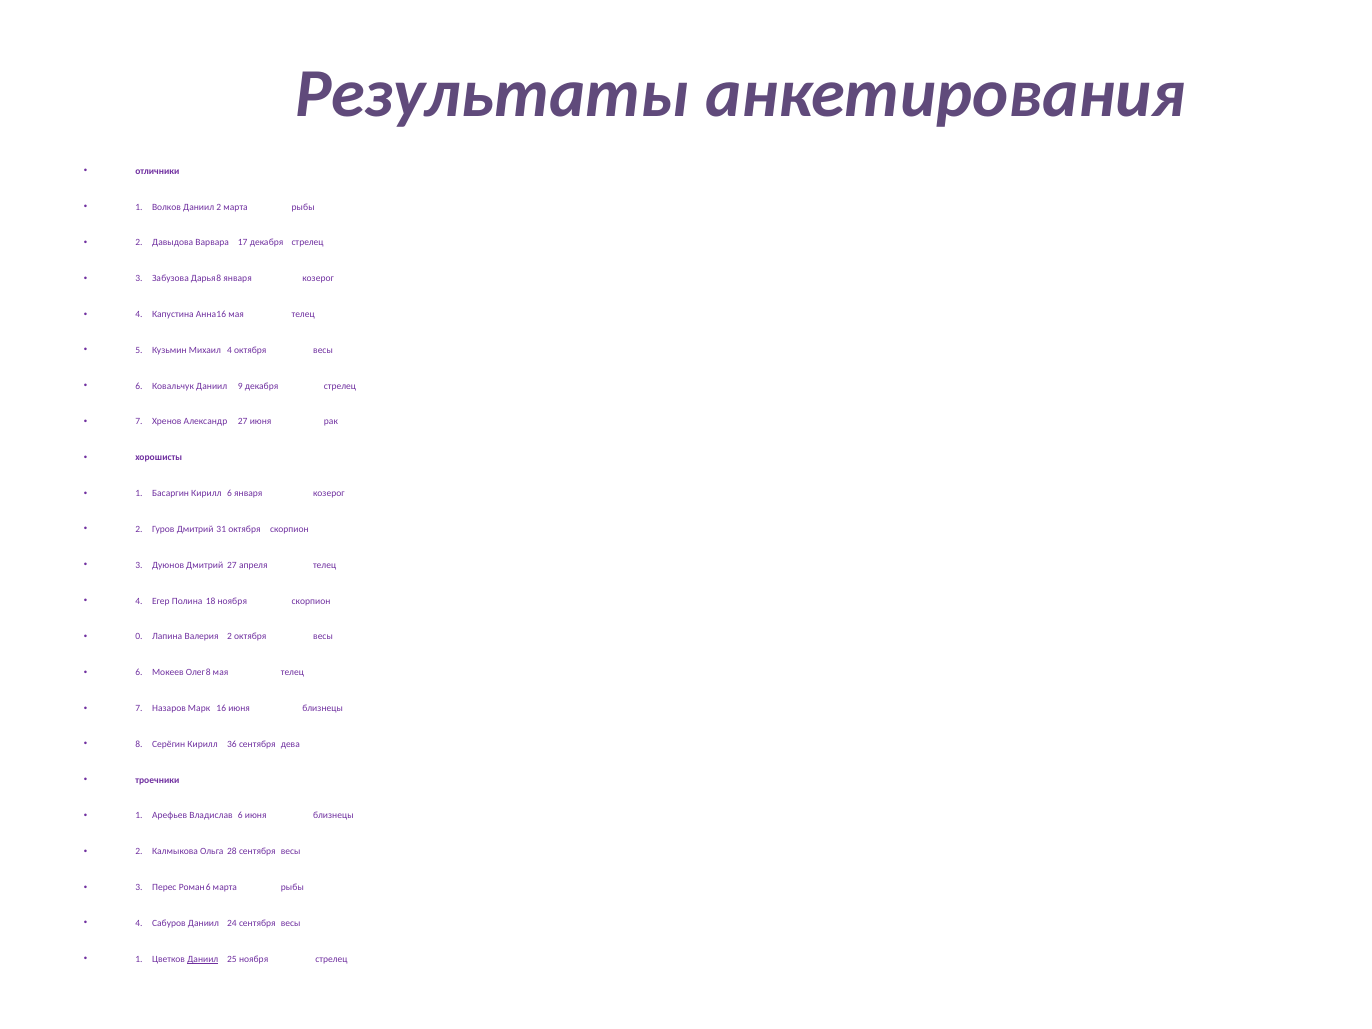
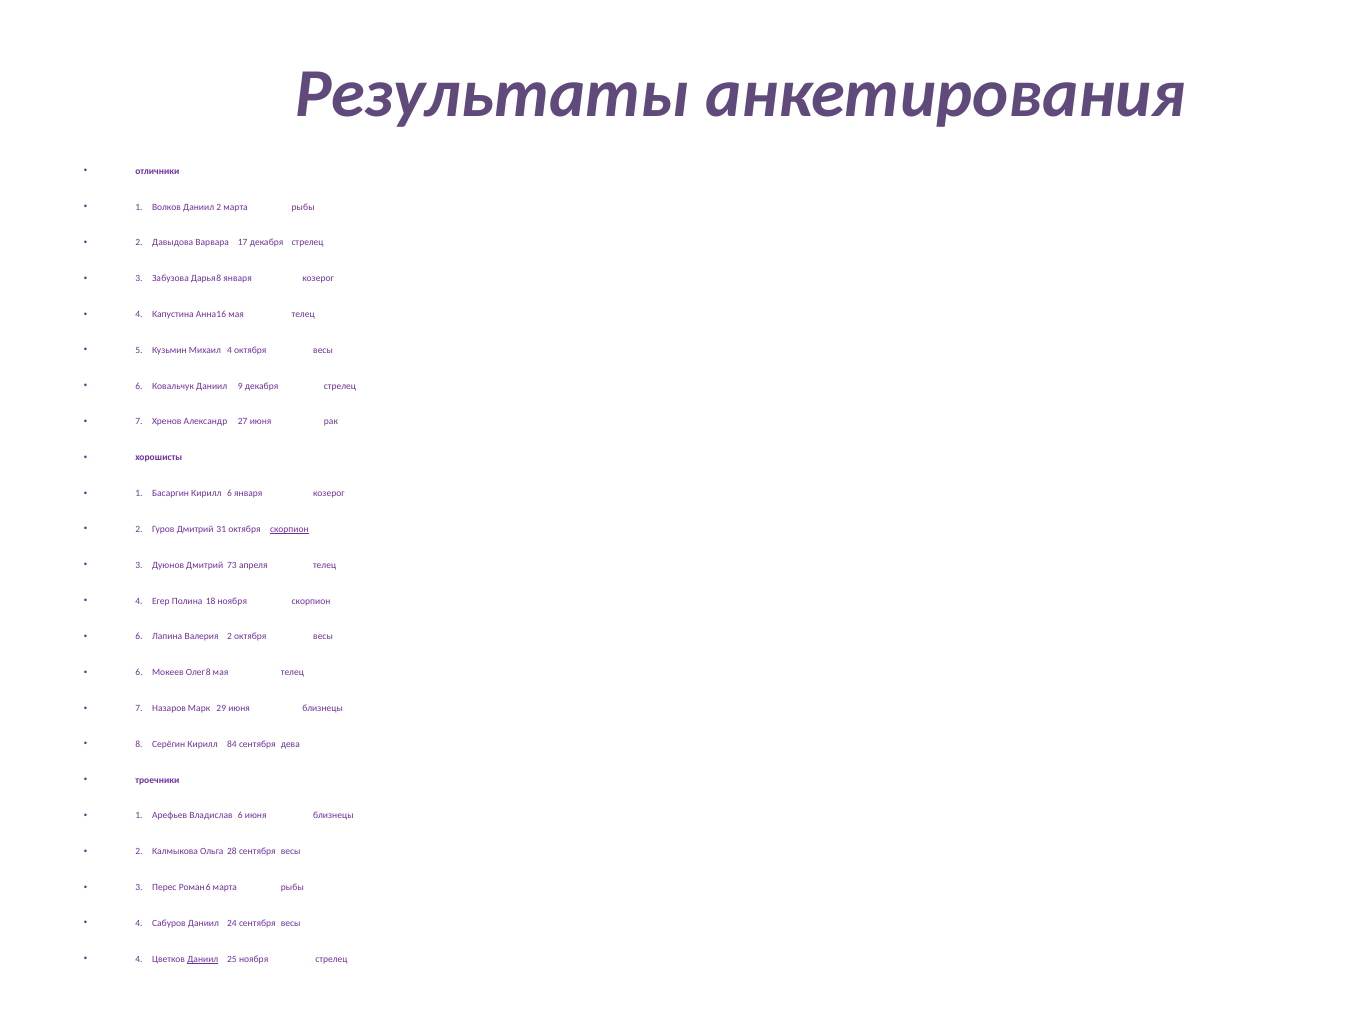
скорпион underline: none -> present (289, 529)
Дмитрий 27: 27 -> 73 (232, 565)
0: 0 -> 6 (139, 637)
16: 16 -> 29 (221, 708)
36: 36 -> 84 (232, 744)
1: 1 -> 4 (139, 959)
